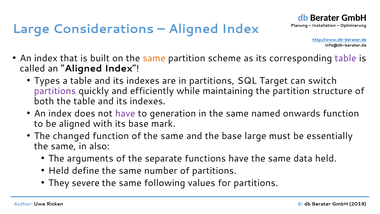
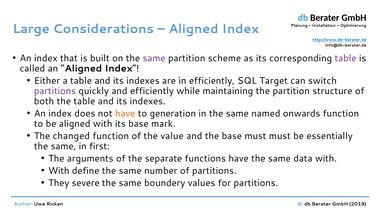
same colour: orange -> purple (154, 58)
Types: Types -> Either (47, 81)
in partitions: partitions -> efficiently (212, 81)
have colour: purple -> orange (125, 113)
of the same: same -> value (172, 136)
base large: large -> must (255, 136)
also: also -> first (99, 146)
data held: held -> with (326, 158)
Held: Held -> With (59, 170)
following: following -> boundery (165, 183)
